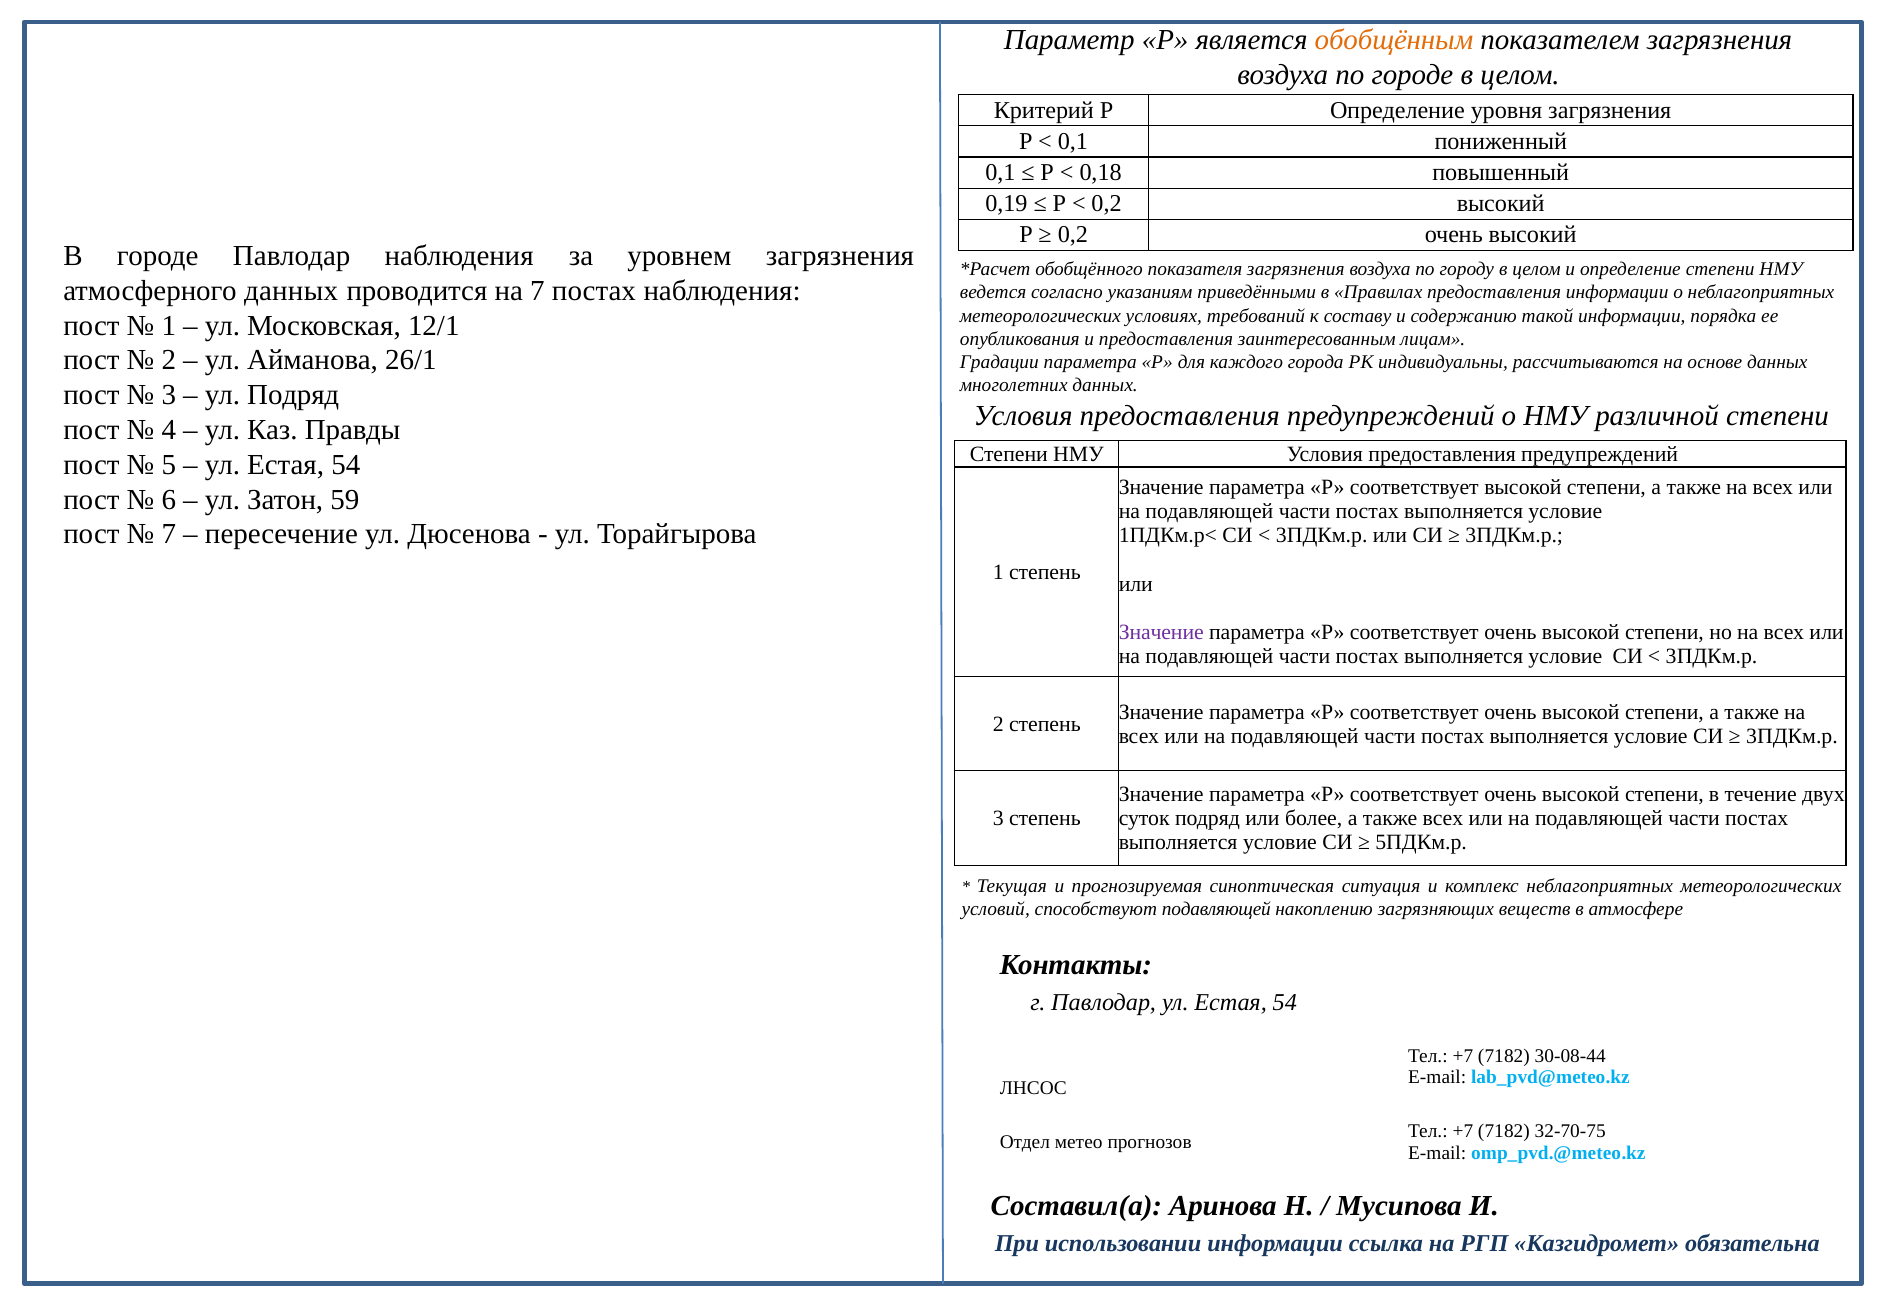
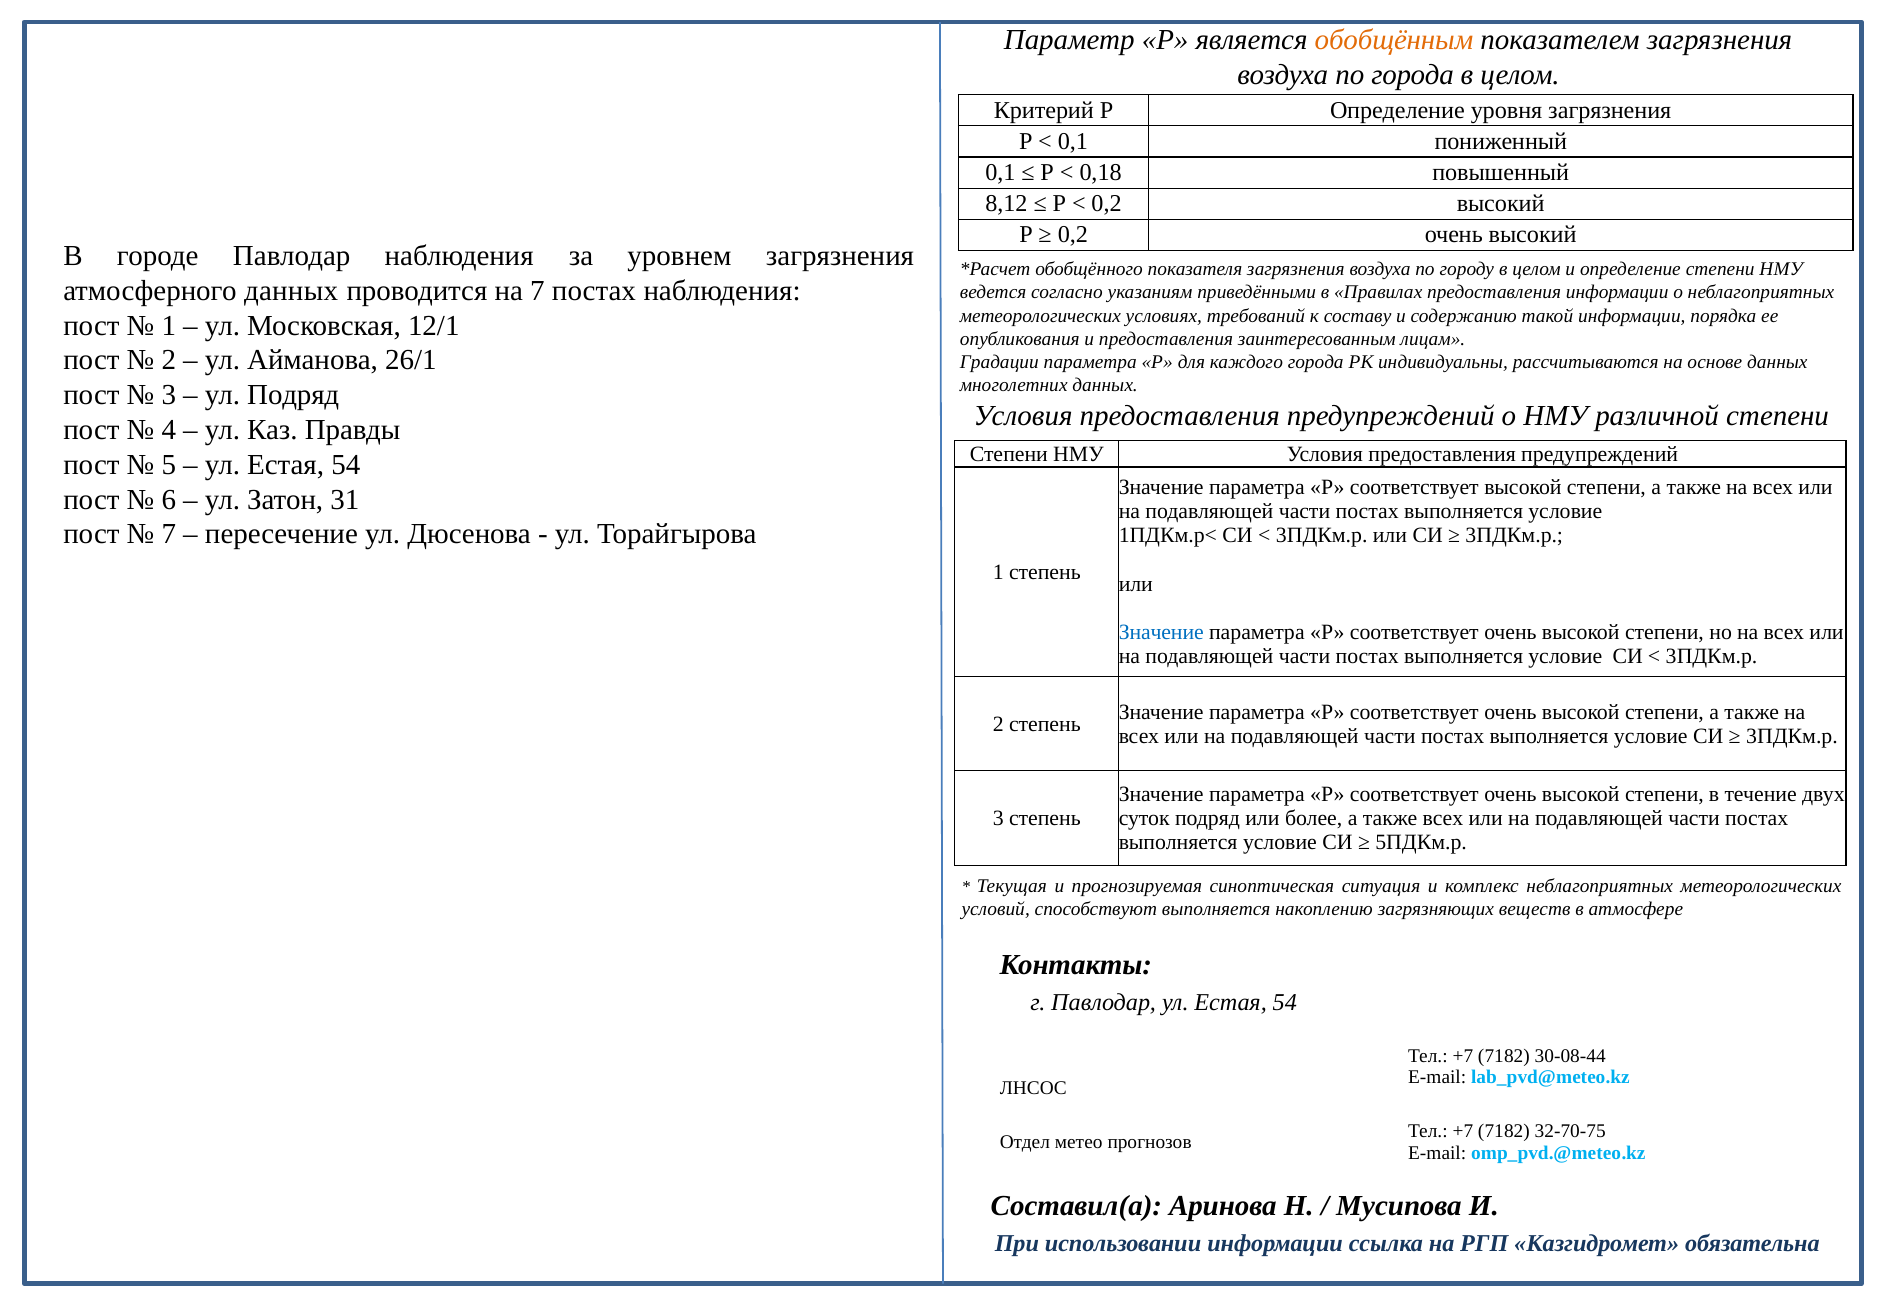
по городе: городе -> города (1413, 75)
0,19: 0,19 -> 8,12 (1006, 203)
59: 59 -> 31 (345, 499)
Значение colour: purple -> blue (1161, 632)
способствуют подавляющей: подавляющей -> выполняется (1216, 909)
